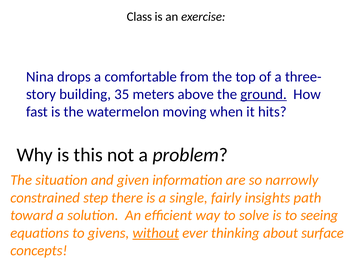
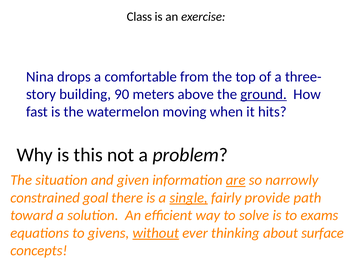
35: 35 -> 90 (122, 95)
are underline: none -> present (236, 181)
step: step -> goal (96, 198)
single underline: none -> present (189, 198)
insights: insights -> provide (267, 198)
seeing: seeing -> exams (319, 216)
